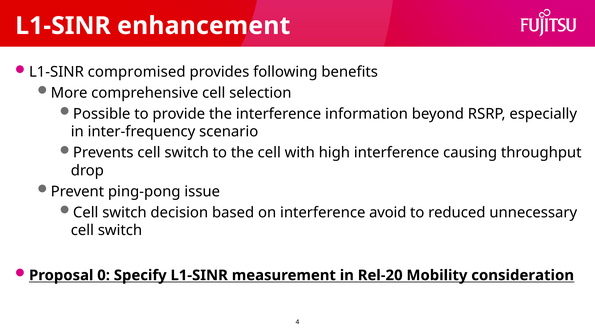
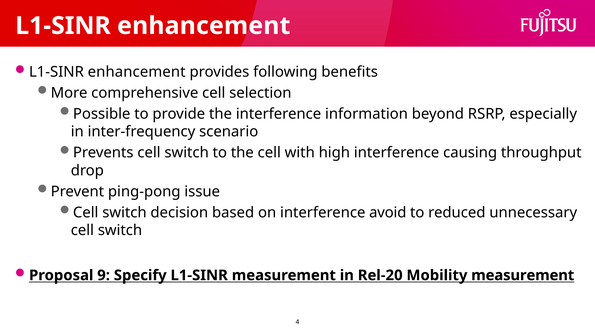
compromised: compromised -> enhancement (137, 72)
0: 0 -> 9 (104, 275)
Mobility consideration: consideration -> measurement (523, 275)
